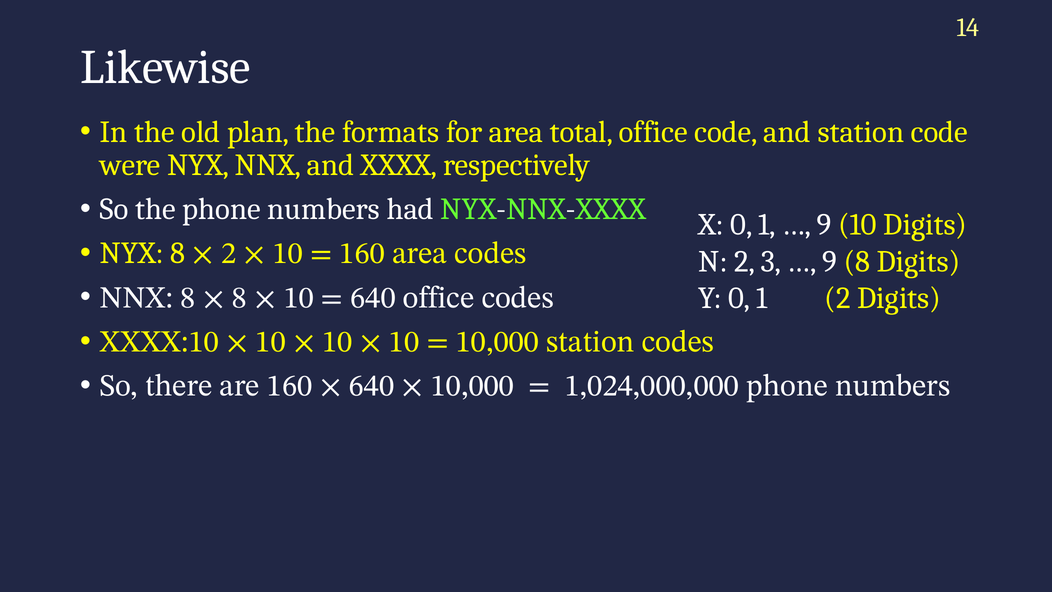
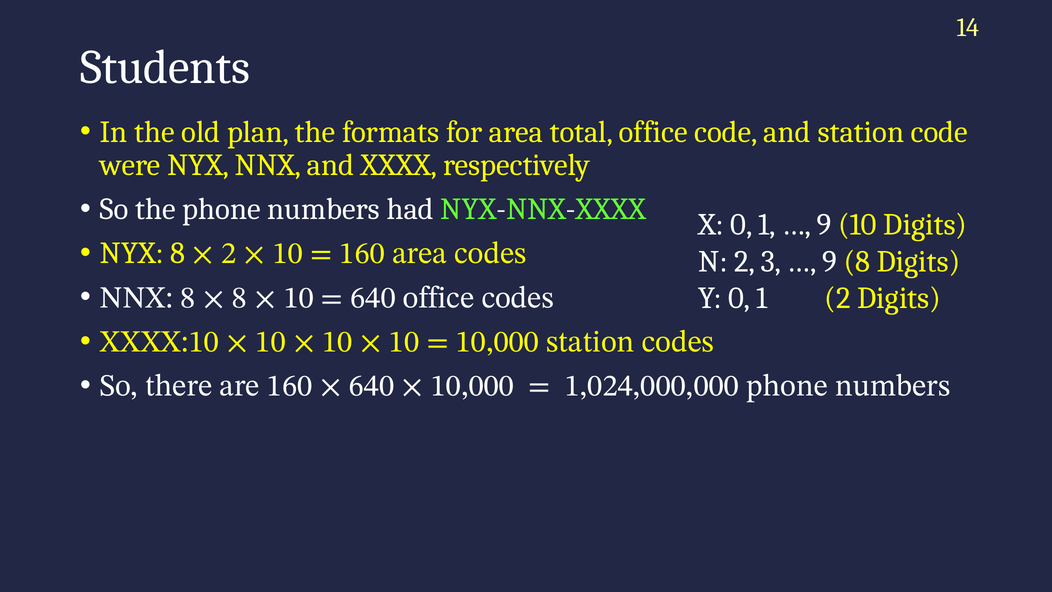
Likewise: Likewise -> Students (165, 68)
